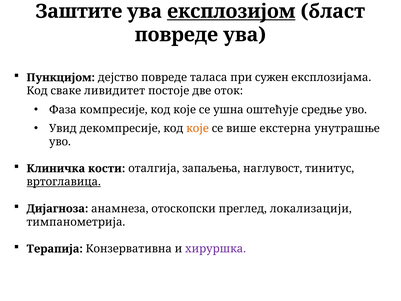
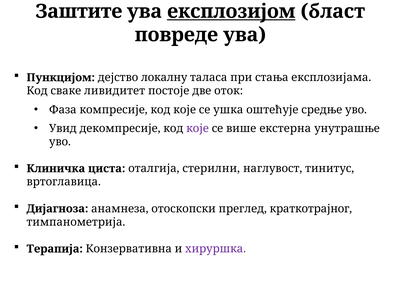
дејство повреде: повреде -> локалну (164, 77)
сужен: сужен -> стања (272, 77)
ушна: ушна -> ушка (228, 110)
које colour: orange -> purple (198, 128)
кости: кости -> циста (107, 168)
запаљења: запаљења -> стерилни (211, 168)
вртоглавица underline: present -> none (64, 182)
локализацији: локализацији -> краткотрајног (311, 209)
